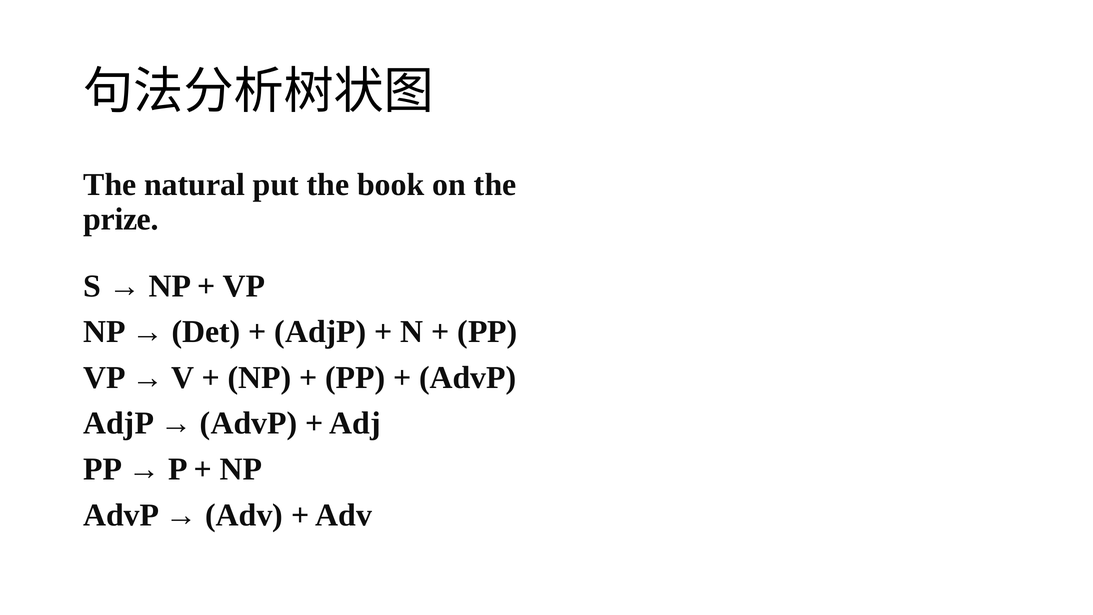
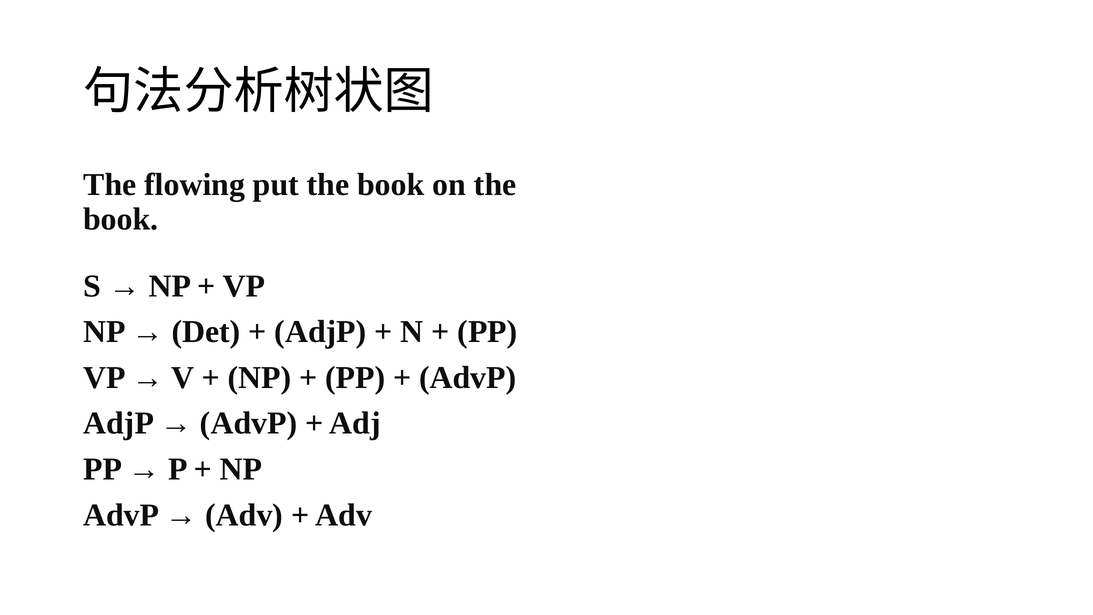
natural: natural -> flowing (195, 185)
prize: prize -> book (121, 219)
